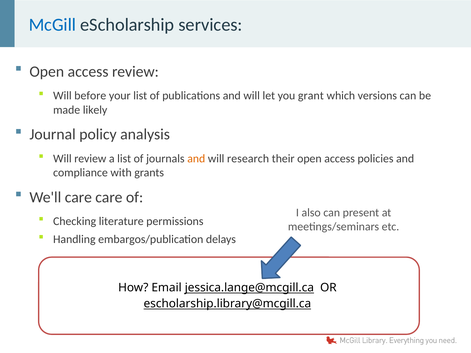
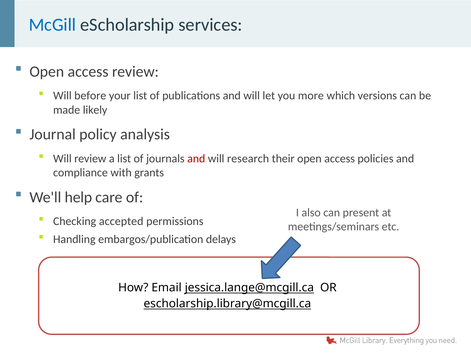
grant: grant -> more (311, 96)
and colour: orange -> red (196, 159)
We'll care: care -> help (78, 197)
literature: literature -> accepted (121, 221)
